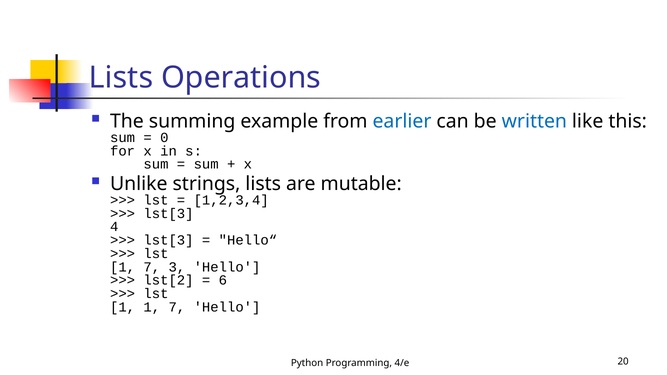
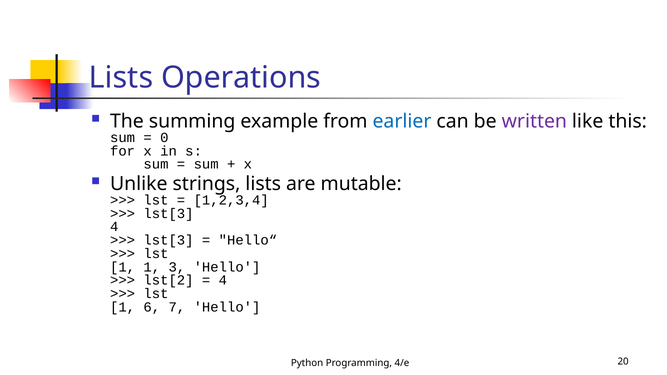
written colour: blue -> purple (534, 121)
7: 7 -> 1 (152, 267)
6: 6 -> 4 (223, 280)
1 1: 1 -> 6 (152, 307)
